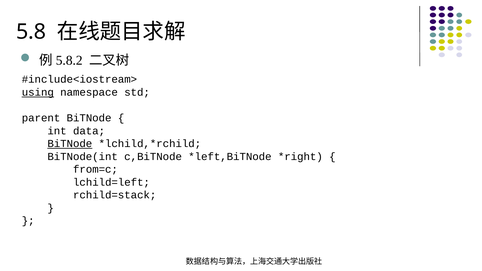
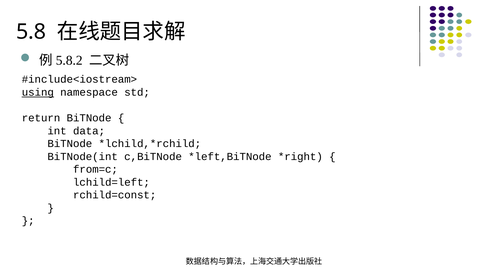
parent: parent -> return (41, 118)
BiTNode underline: present -> none (70, 144)
rchild=stack: rchild=stack -> rchild=const (115, 195)
